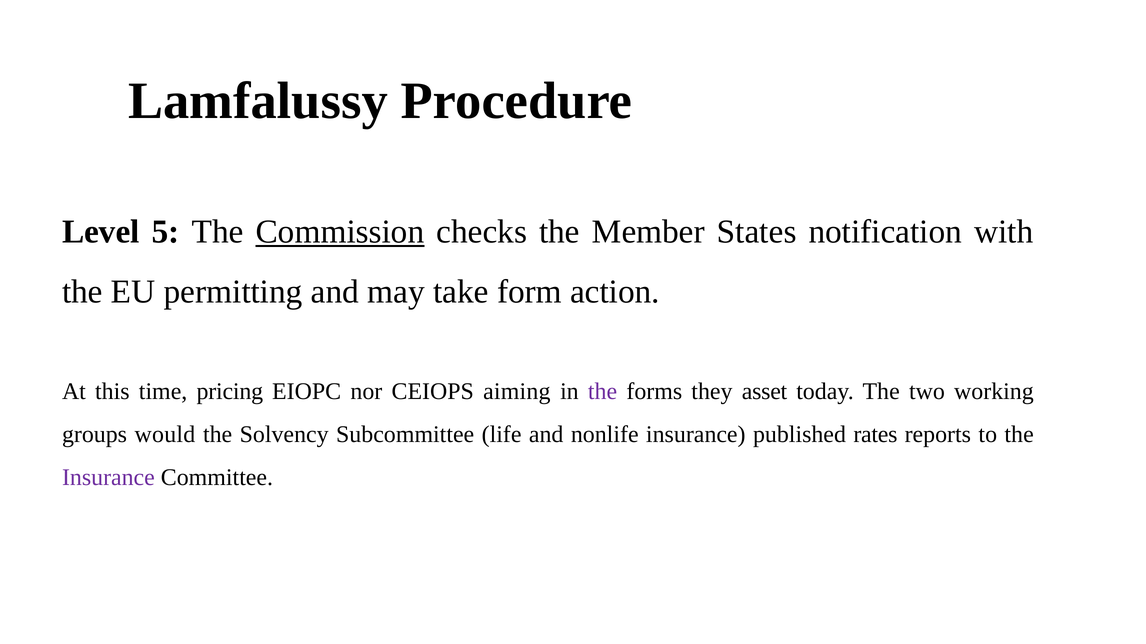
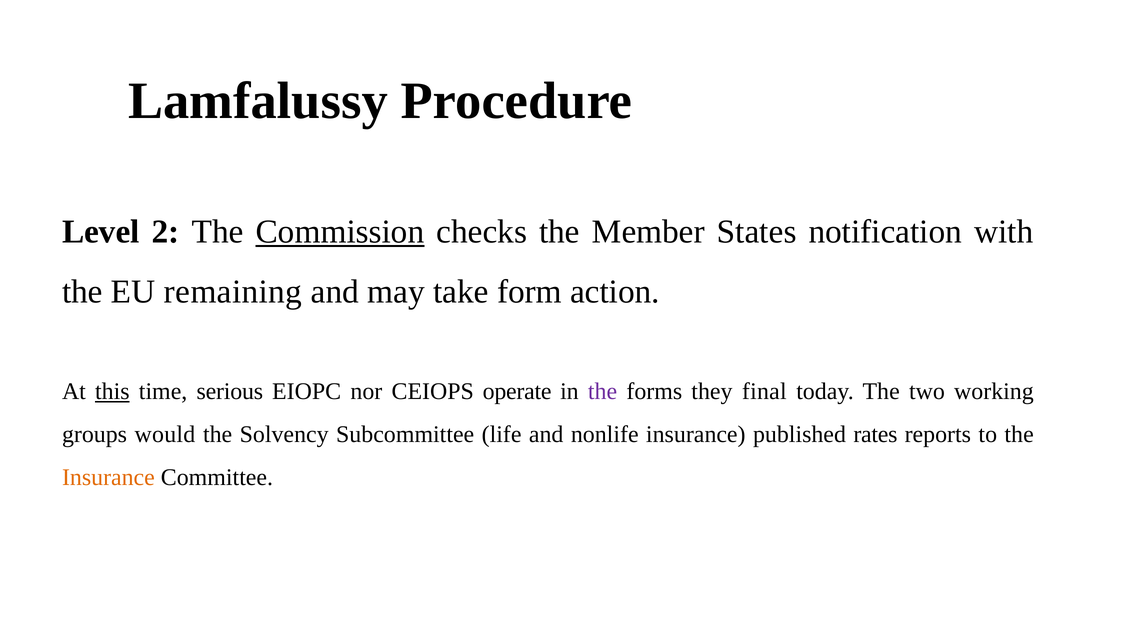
5: 5 -> 2 (166, 232)
permitting: permitting -> remaining (233, 292)
this underline: none -> present (112, 392)
pricing: pricing -> serious (230, 392)
aiming: aiming -> operate (517, 392)
asset: asset -> final (764, 392)
Insurance colour: purple -> orange (108, 478)
